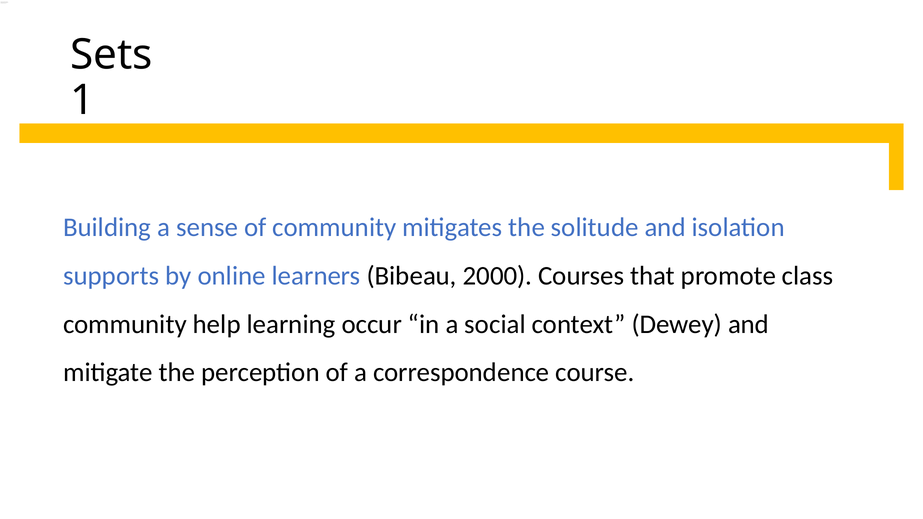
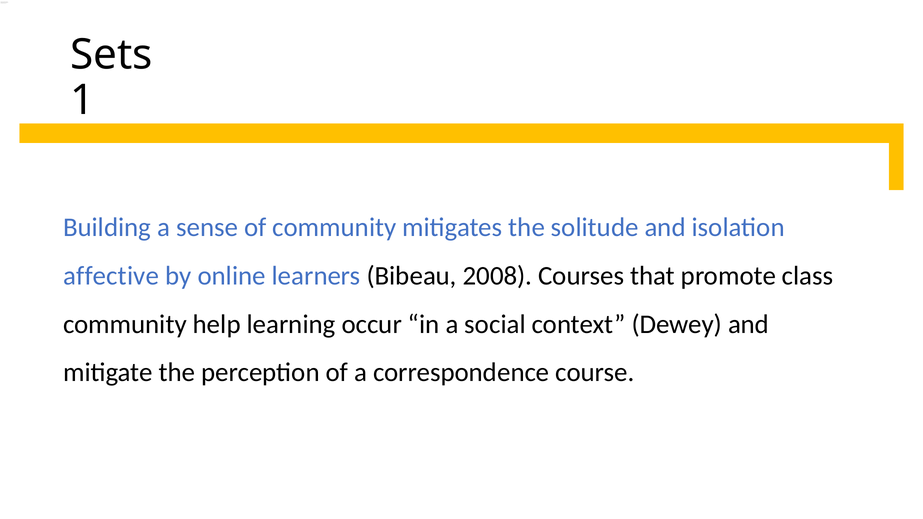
supports: supports -> affective (111, 276)
2000: 2000 -> 2008 (497, 276)
